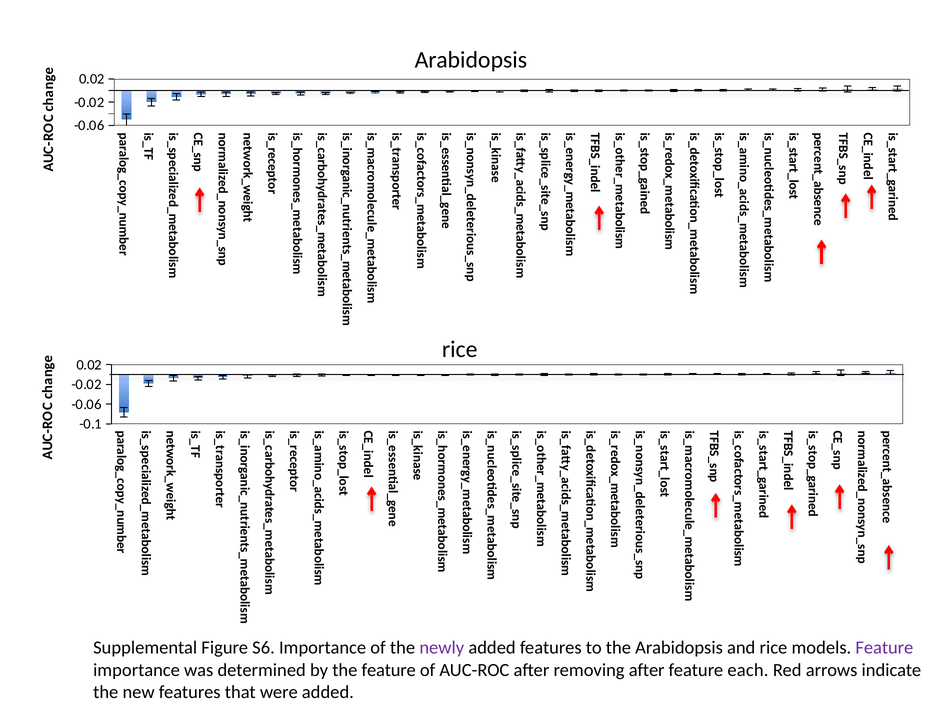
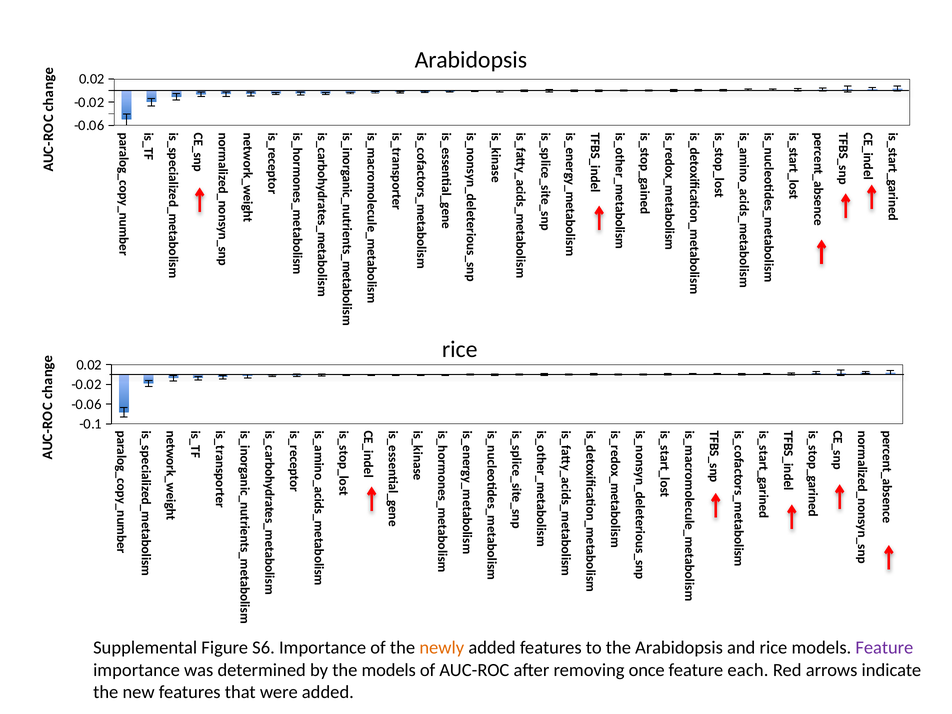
newly colour: purple -> orange (442, 648)
the feature: feature -> models (389, 670)
removing after: after -> once (647, 670)
